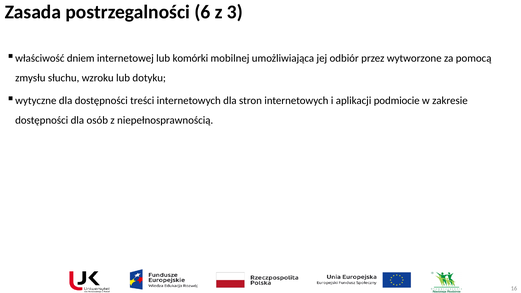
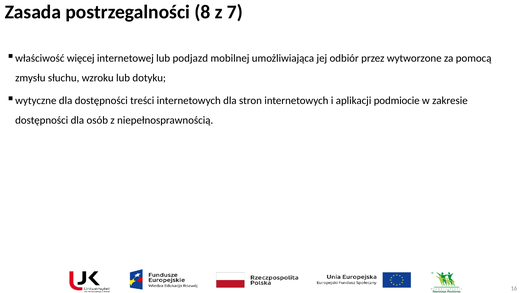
6: 6 -> 8 (202, 12)
3: 3 -> 7 (235, 12)
dniem: dniem -> więcej (81, 58)
komórki: komórki -> podjazd (190, 58)
